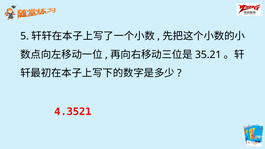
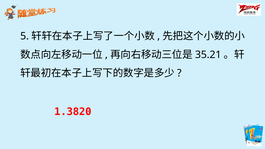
4.3521: 4.3521 -> 1.3820 (73, 112)
